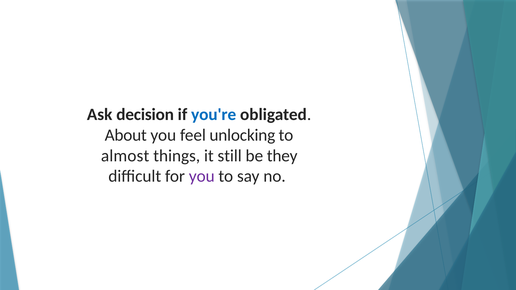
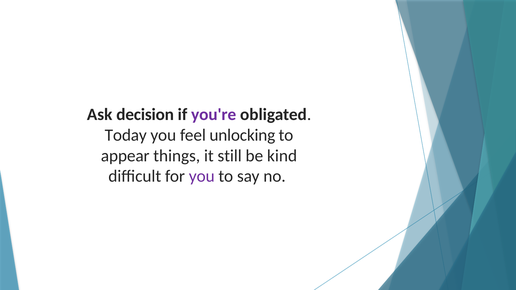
you're colour: blue -> purple (214, 115)
About: About -> Today (126, 135)
almost: almost -> appear (125, 156)
they: they -> kind (282, 156)
